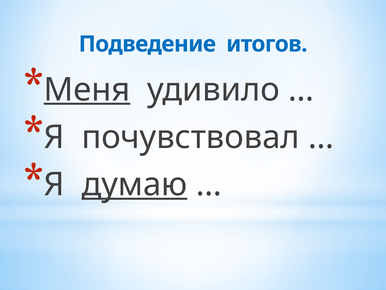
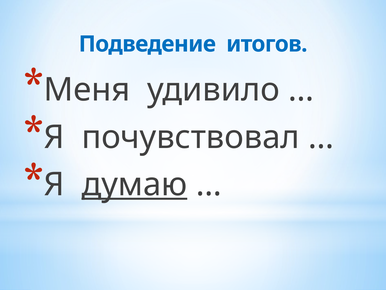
Меня underline: present -> none (87, 90)
